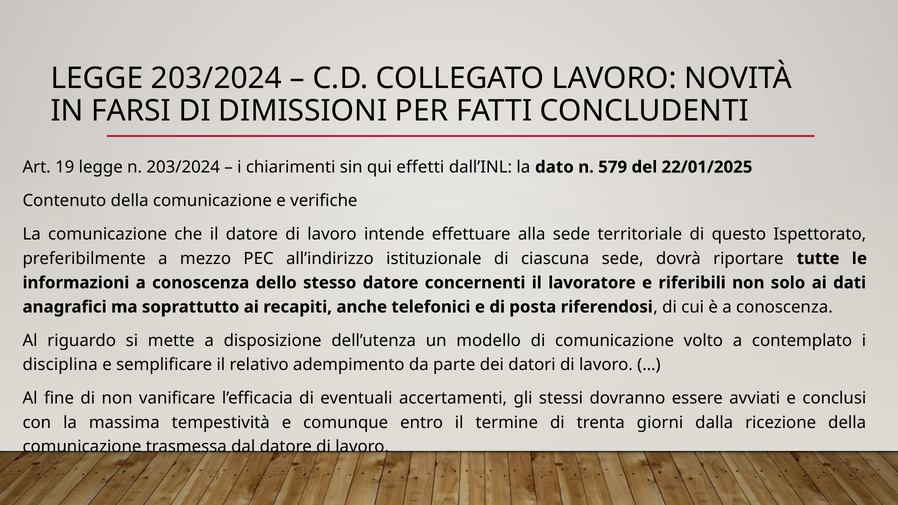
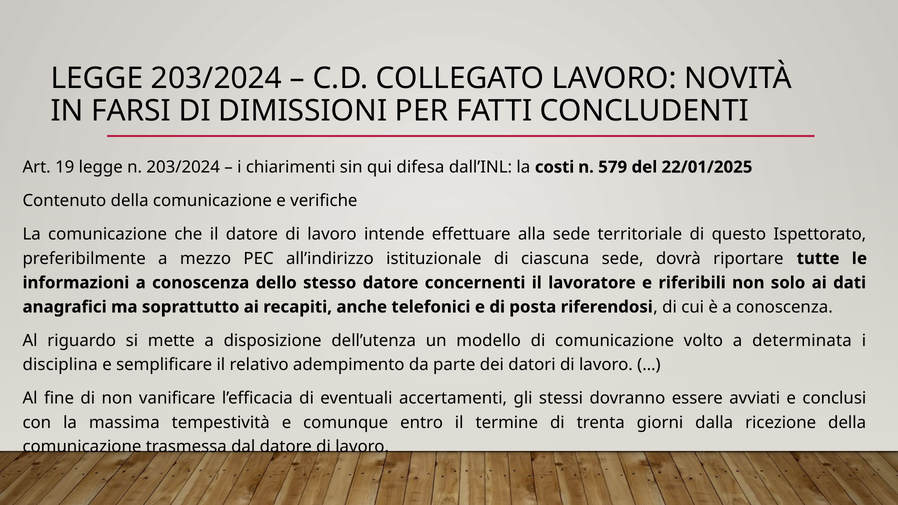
effetti: effetti -> difesa (420, 167)
dato: dato -> costi (555, 167)
contemplato: contemplato -> determinata (802, 341)
